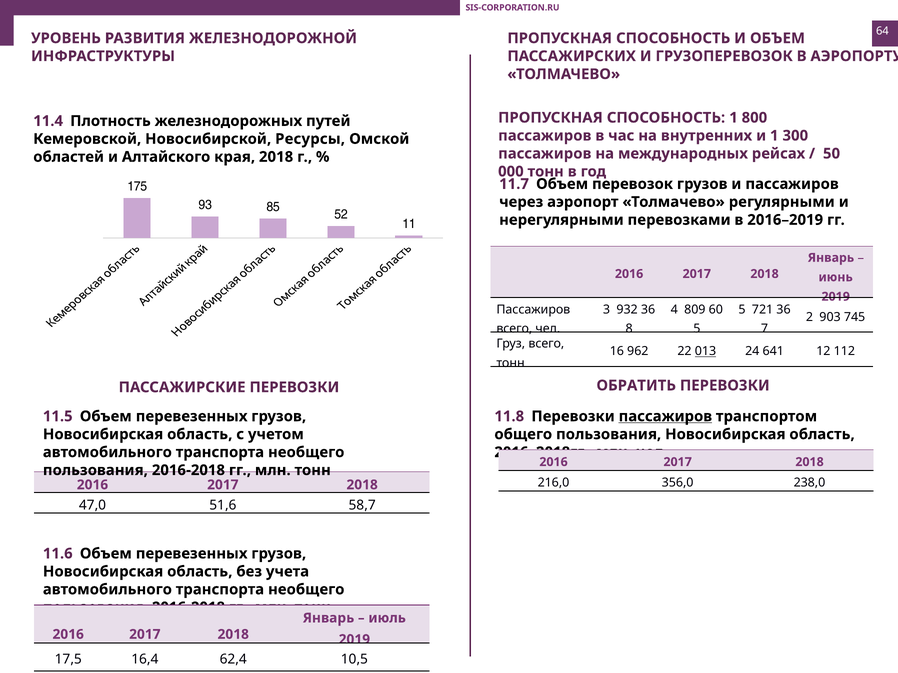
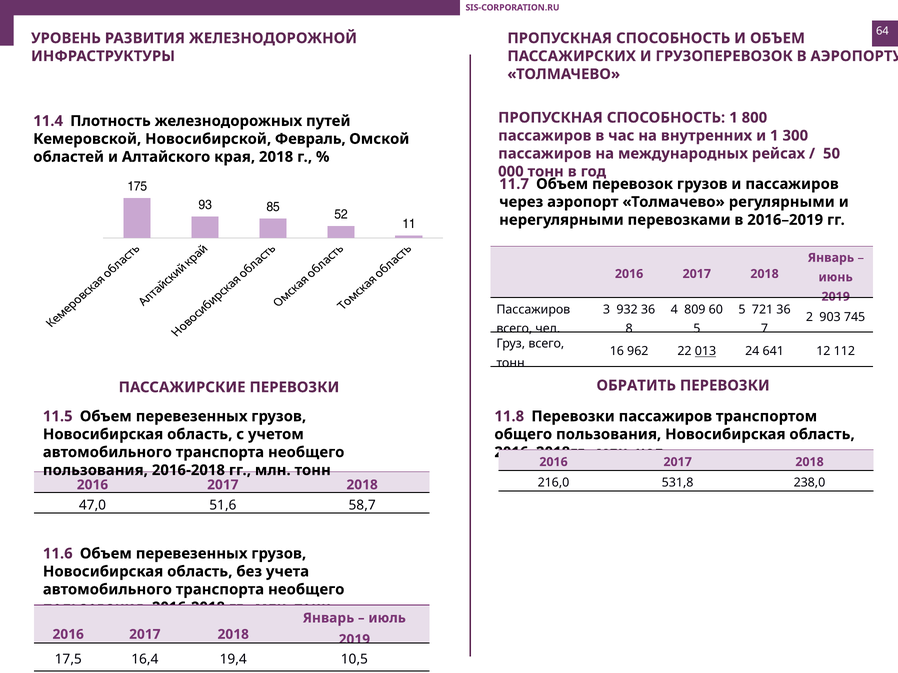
Ресурсы: Ресурсы -> Февраль (310, 139)
пассажиров underline: present -> none (665, 417)
356,0: 356,0 -> 531,8 (678, 483)
62,4: 62,4 -> 19,4 (233, 660)
